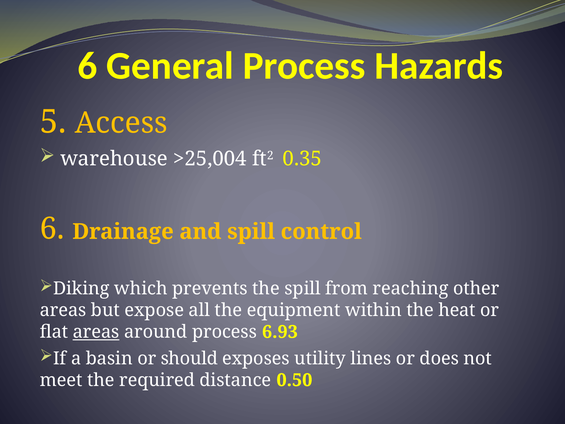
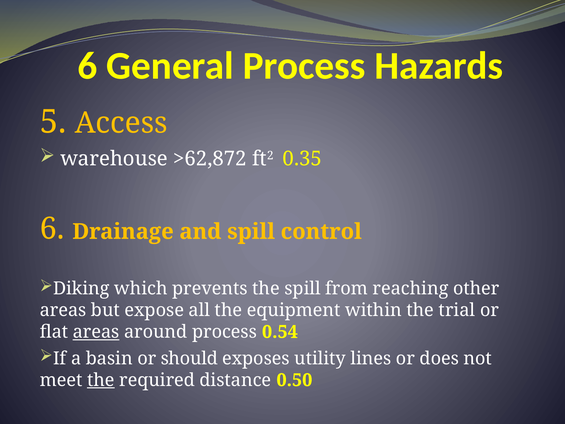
>25,004: >25,004 -> >62,872 (210, 159)
heat: heat -> trial (457, 310)
6.93: 6.93 -> 0.54 (280, 332)
the underline: none -> present (101, 380)
